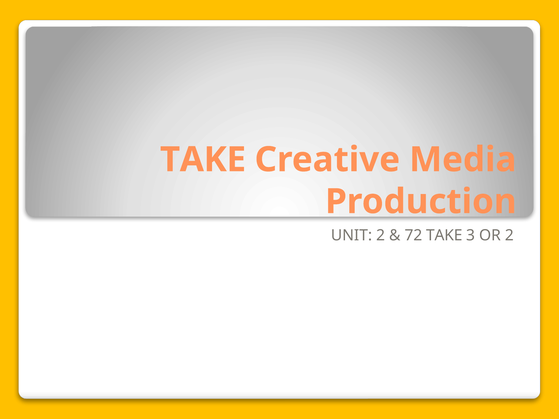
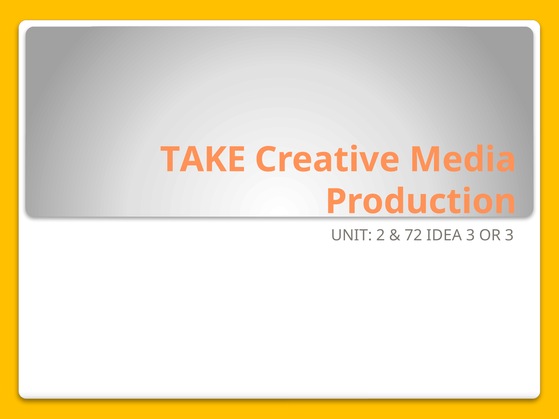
72 TAKE: TAKE -> IDEA (444, 236)
OR 2: 2 -> 3 (509, 236)
